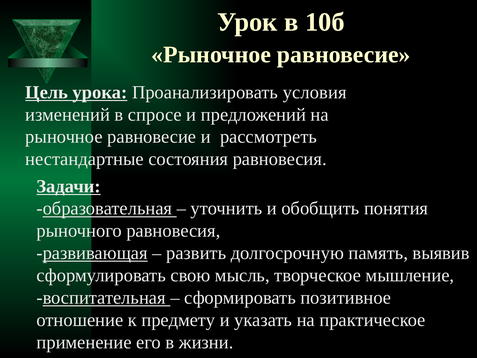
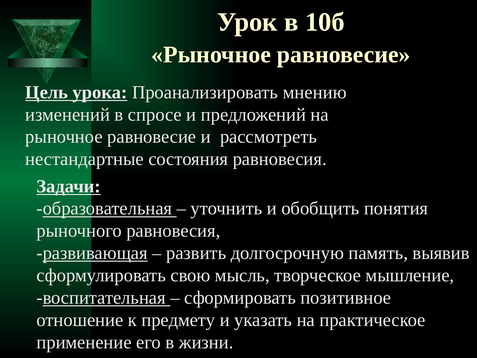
условия: условия -> мнению (315, 92)
